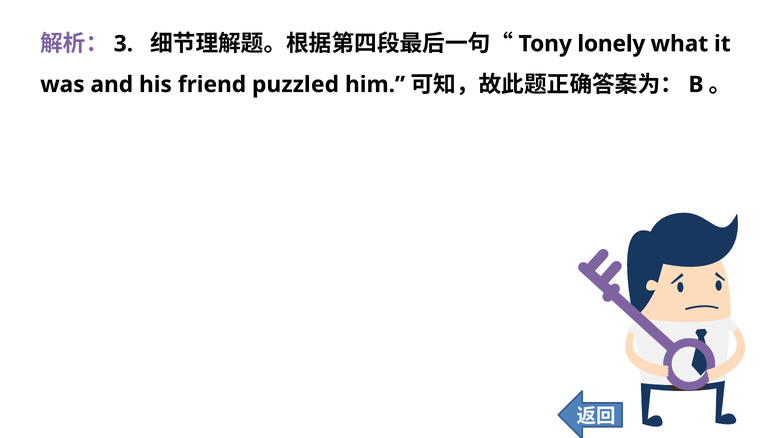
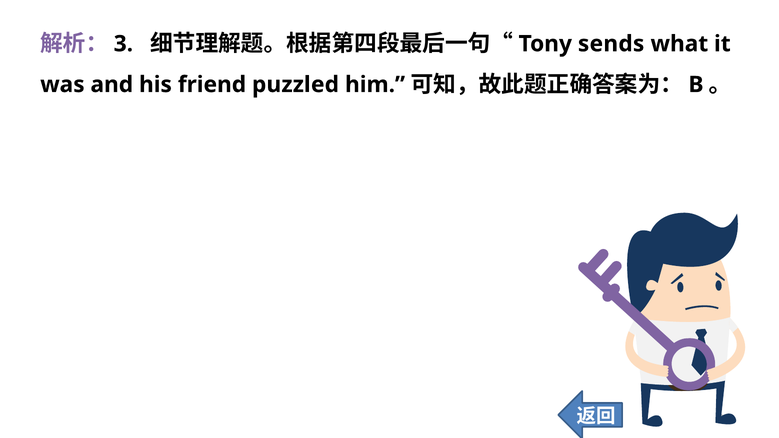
lonely: lonely -> sends (611, 44)
